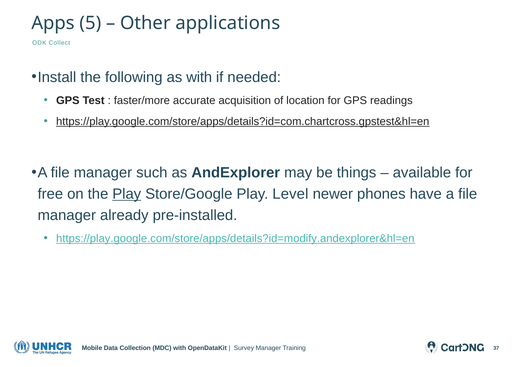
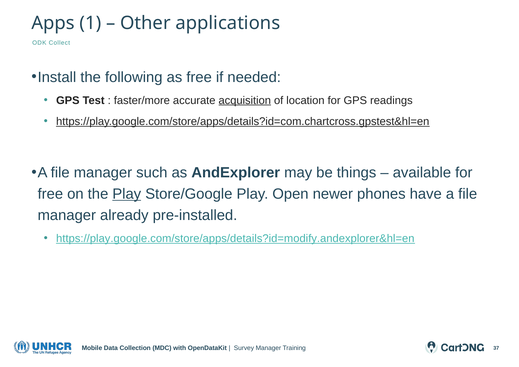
5: 5 -> 1 (90, 23)
as with: with -> free (199, 77)
acquisition underline: none -> present (245, 100)
Level: Level -> Open (290, 194)
